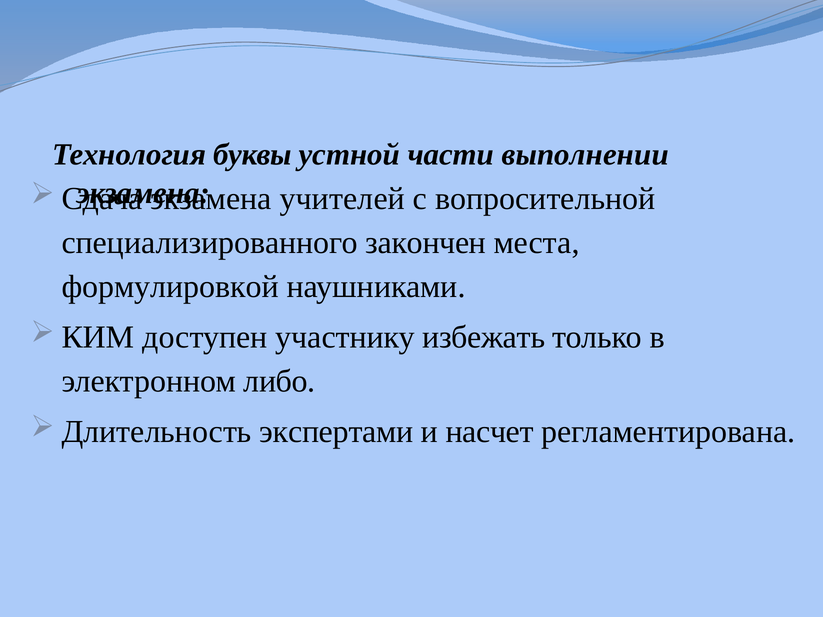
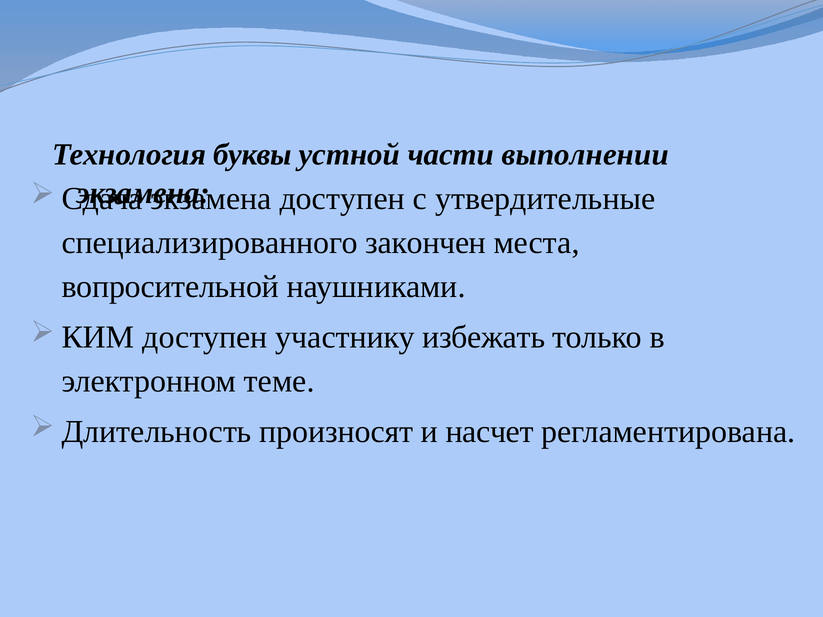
учителей: учителей -> доступен (342, 199)
вопросительной: вопросительной -> утвердительные (545, 199)
формулировкой: формулировкой -> вопросительной (170, 287)
либо: либо -> теме (279, 381)
экспертами: экспертами -> произносят (336, 432)
